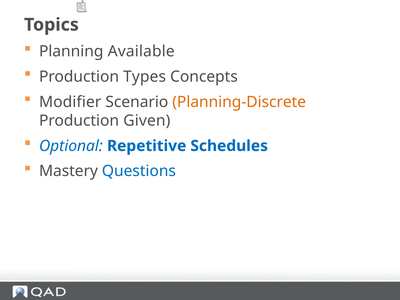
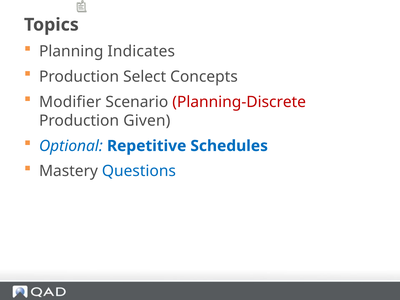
Available: Available -> Indicates (141, 51)
Types: Types -> Select (145, 77)
Planning-Discrete colour: orange -> red (239, 102)
